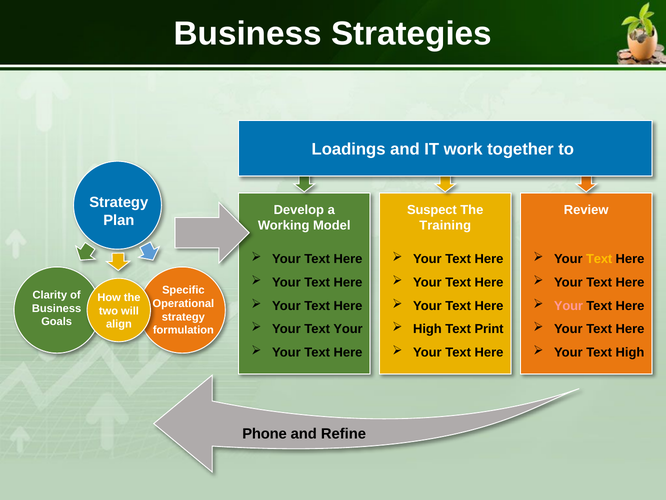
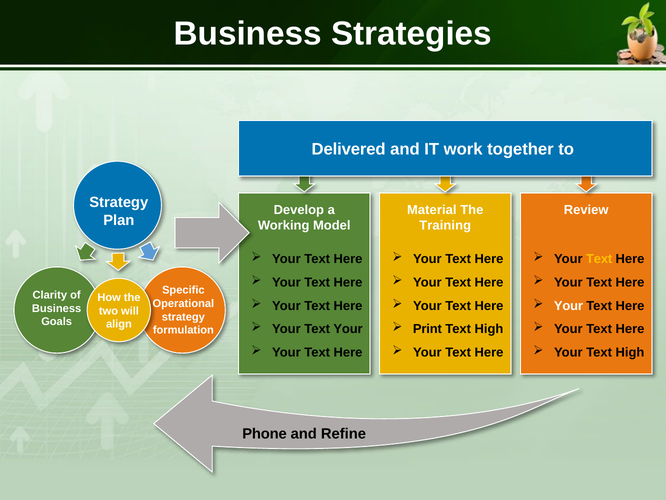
Loadings: Loadings -> Delivered (349, 149)
Suspect: Suspect -> Material (432, 210)
Your colour: pink -> white (568, 306)
High: High -> Print (427, 329)
Print: Print -> High (489, 329)
